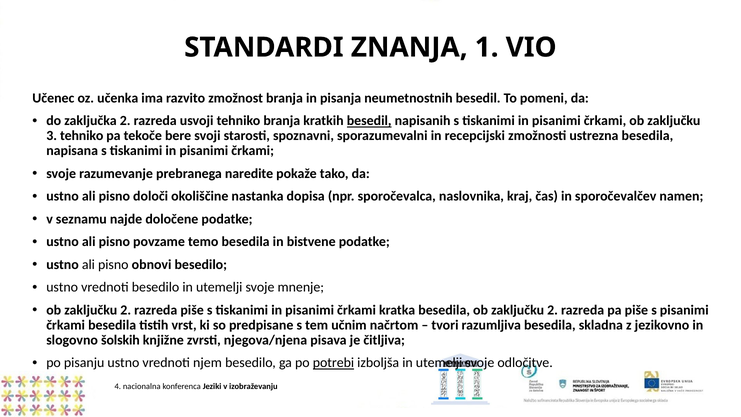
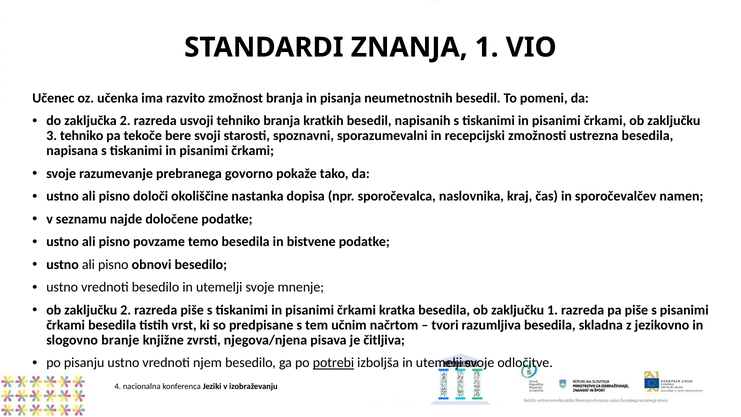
besedil underline: present -> none (369, 121)
naredite: naredite -> govorno (249, 174)
besedila ob zaključku 2: 2 -> 1 (553, 310)
šolskih: šolskih -> branje (120, 340)
